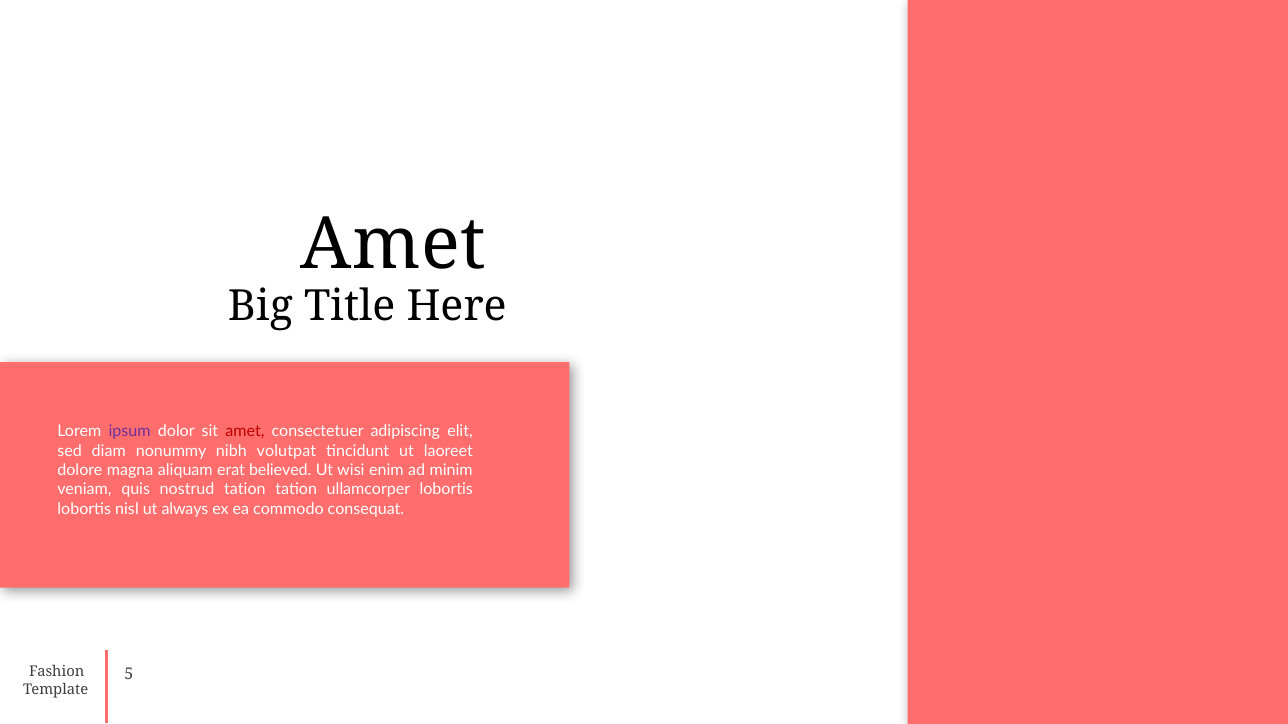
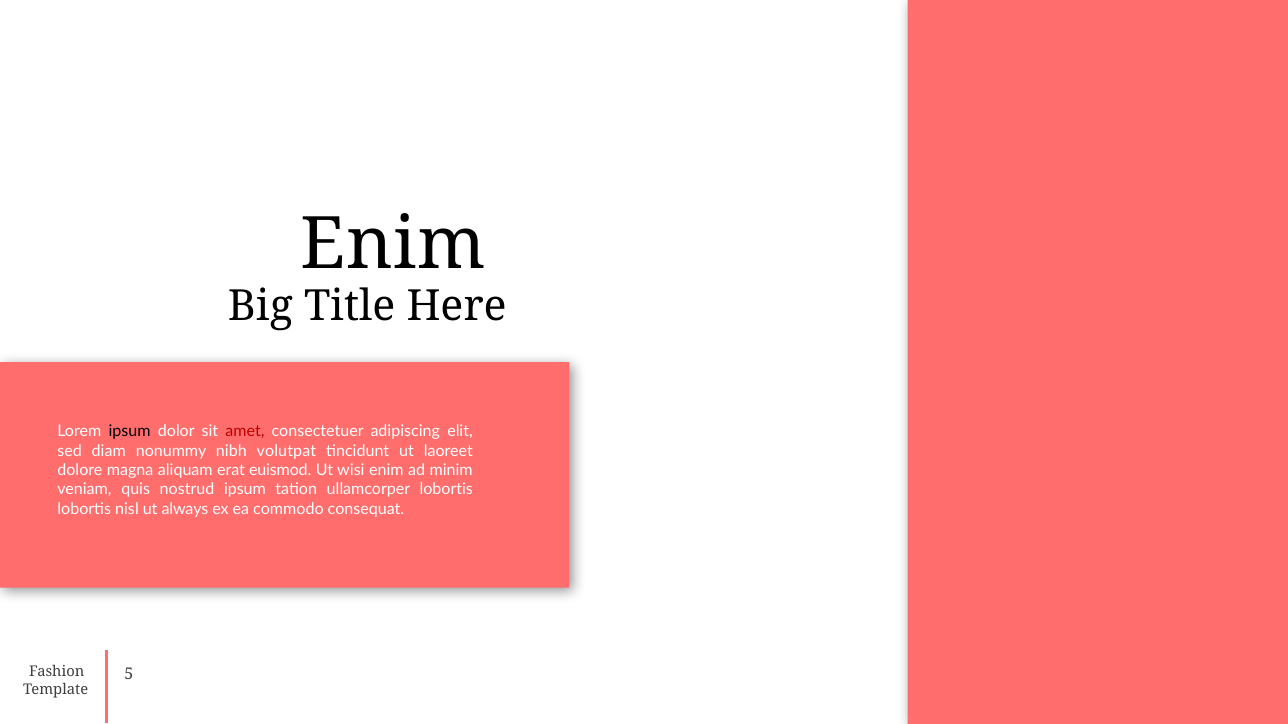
Amet: Amet -> Enim (394, 245)
ipsum colour: purple -> black (130, 432)
believed: believed -> euismod (280, 471)
nostrud tation: tation -> ipsum (245, 490)
